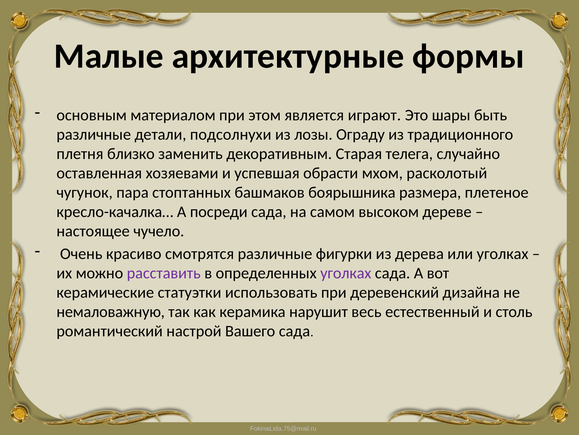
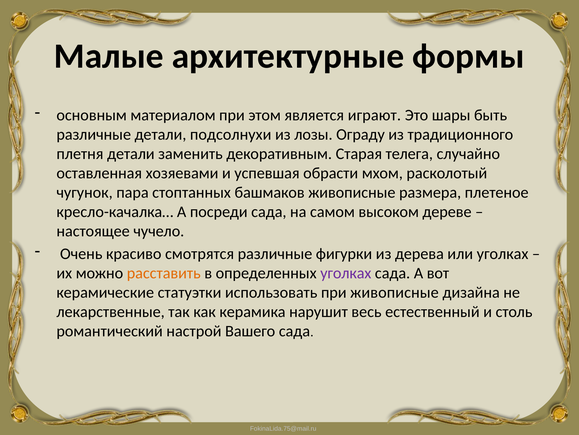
плетня близко: близко -> детали (131, 154)
башмаков боярышника: боярышника -> живописные (352, 192)
расставить colour: purple -> orange (164, 273)
при деревенский: деревенский -> живописные (394, 292)
немаловажную: немаловажную -> лекарственные (111, 311)
